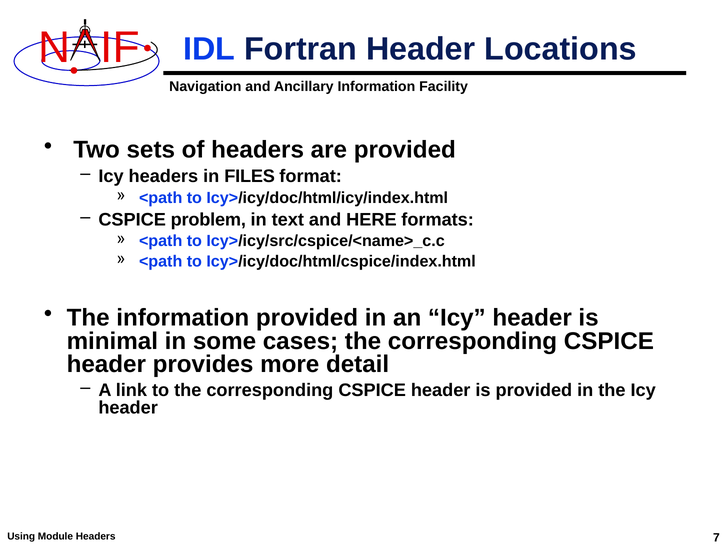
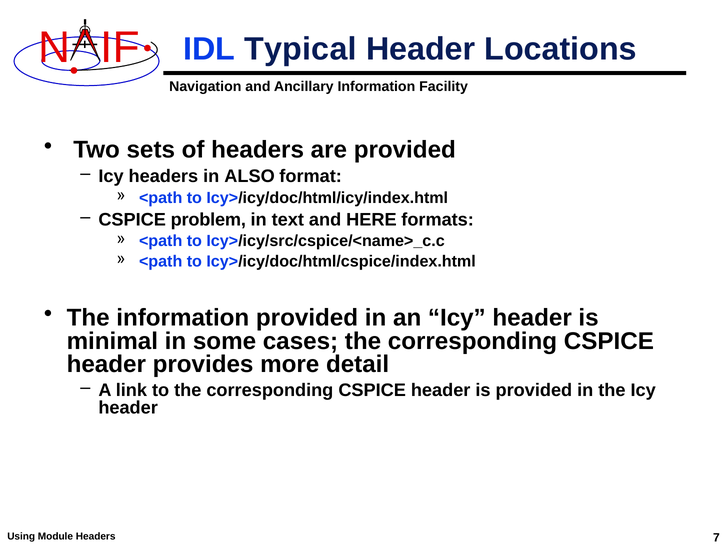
Fortran: Fortran -> Typical (301, 49)
FILES: FILES -> ALSO (250, 177)
